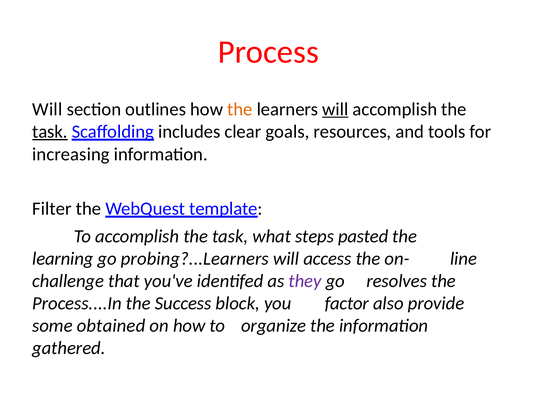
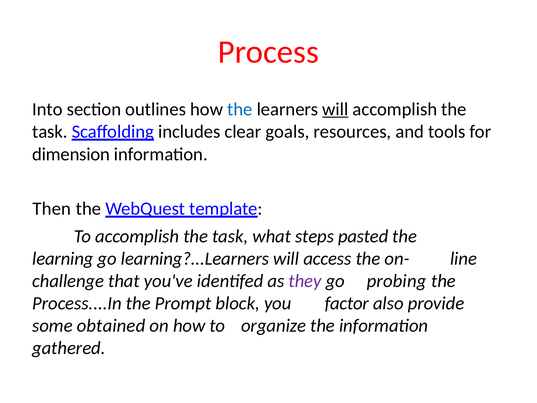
Will: Will -> Into (47, 109)
the colour: orange -> blue (240, 109)
task underline: present -> none (50, 132)
increasing: increasing -> dimension (71, 154)
Filter: Filter -> Then (52, 209)
probing?...Learners: probing?...Learners -> learning?...Learners (195, 258)
resolves: resolves -> probing (397, 281)
Success: Success -> Prompt (183, 303)
